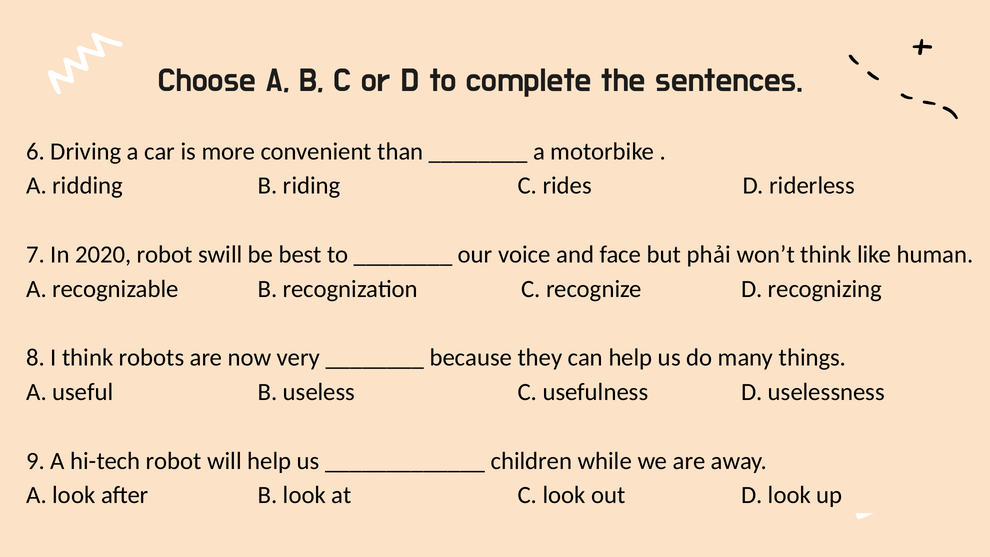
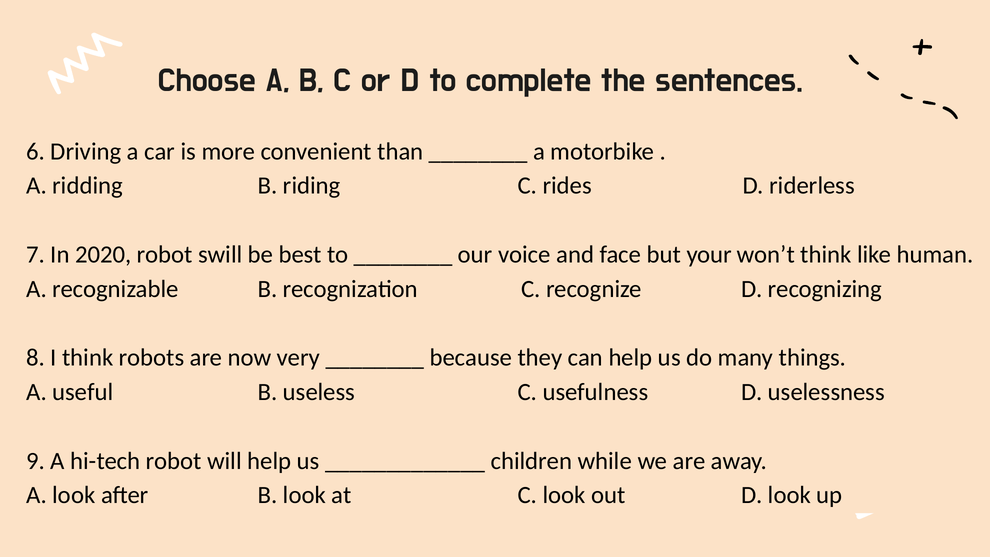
phải: phải -> your (709, 255)
